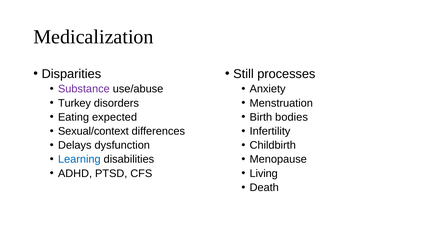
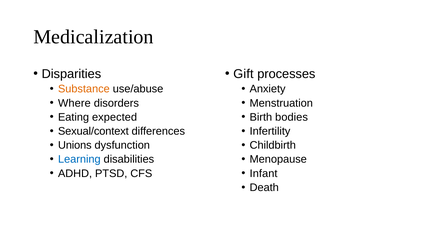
Still: Still -> Gift (243, 74)
Substance colour: purple -> orange (84, 89)
Turkey: Turkey -> Where (74, 103)
Delays: Delays -> Unions (75, 146)
Living: Living -> Infant (264, 174)
